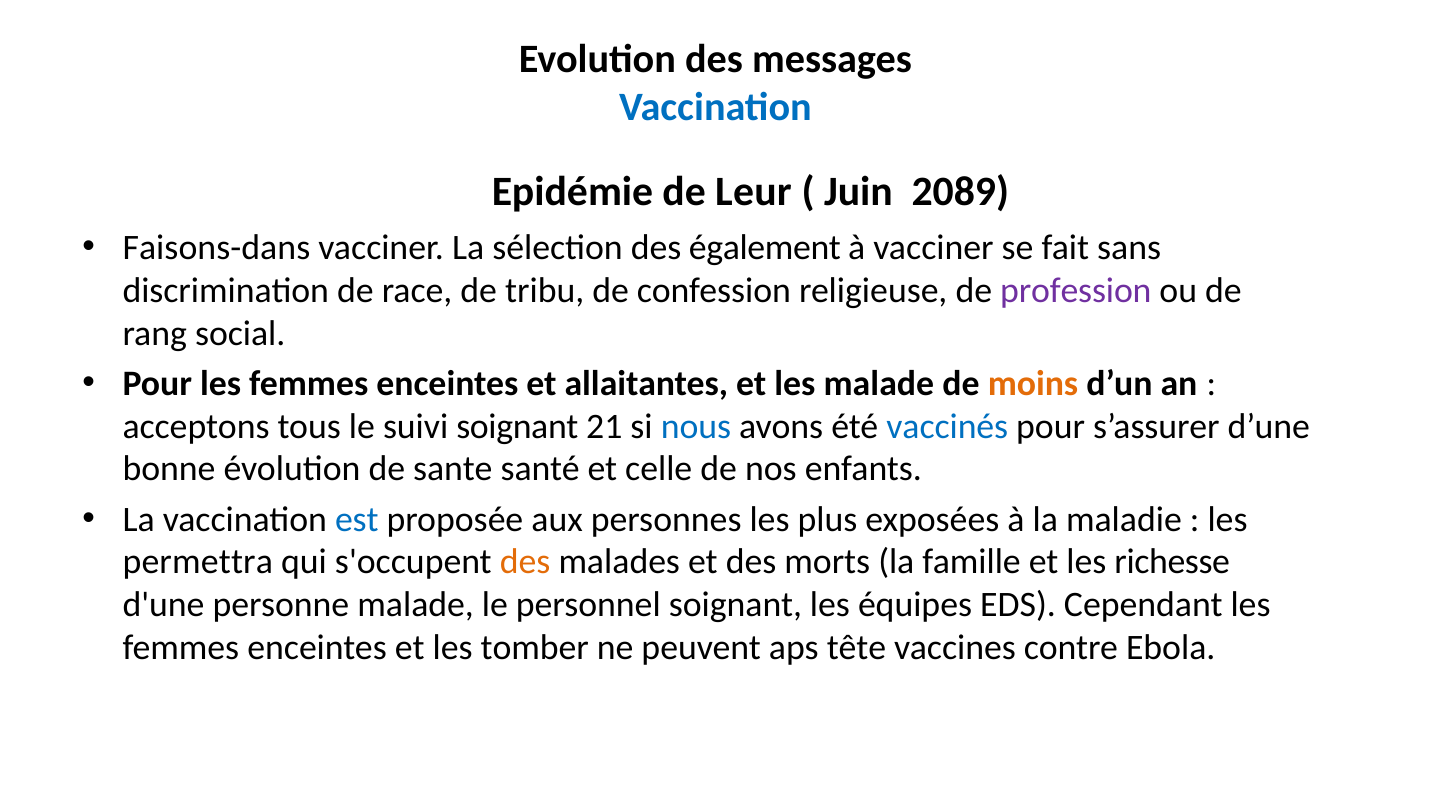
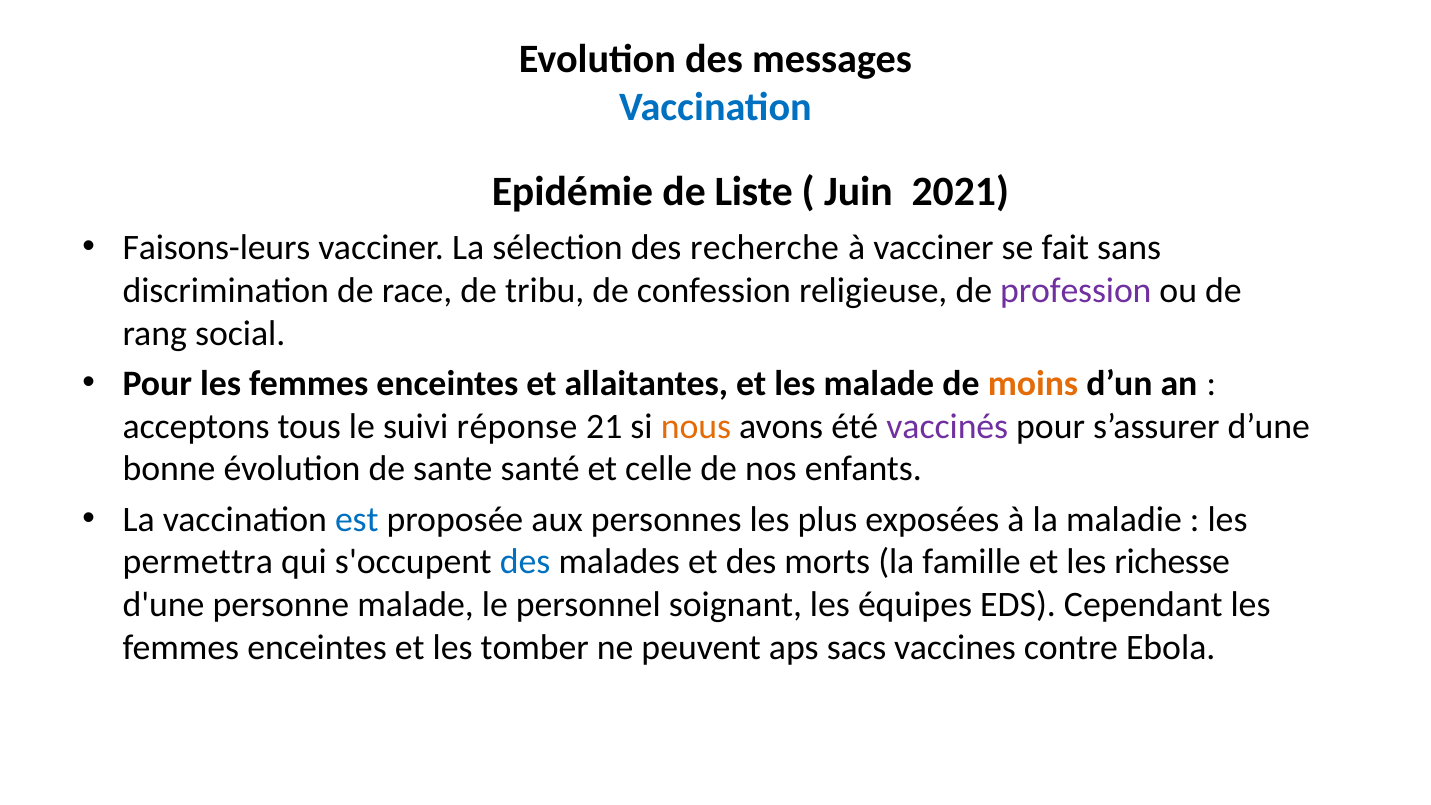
Leur: Leur -> Liste (754, 192)
2089: 2089 -> 2021 (960, 192)
Faisons-dans: Faisons-dans -> Faisons-leurs (216, 247)
également: également -> recherche (765, 247)
suivi soignant: soignant -> réponse (517, 426)
nous colour: blue -> orange (696, 426)
vaccinés colour: blue -> purple (947, 426)
des colour: orange -> blue (525, 562)
tête: tête -> sacs (857, 648)
